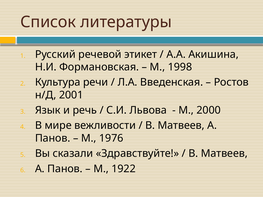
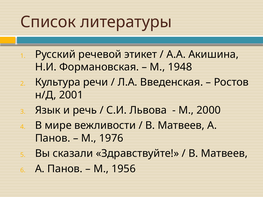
1998: 1998 -> 1948 (180, 67)
1922: 1922 -> 1956 (124, 169)
